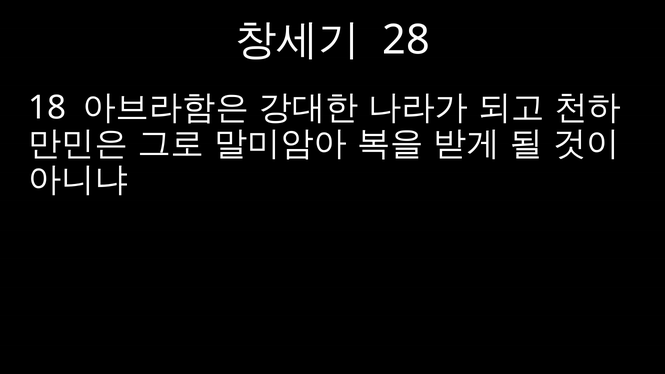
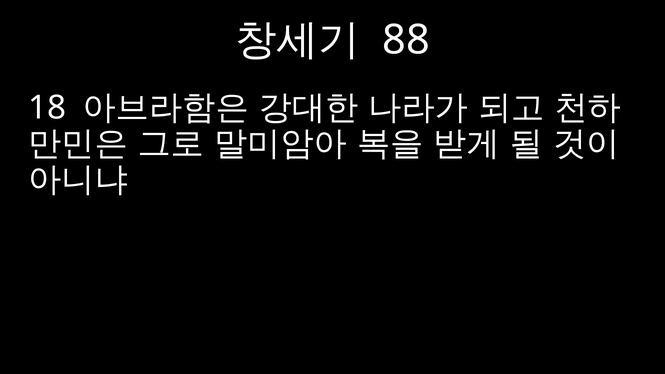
28: 28 -> 88 (406, 40)
